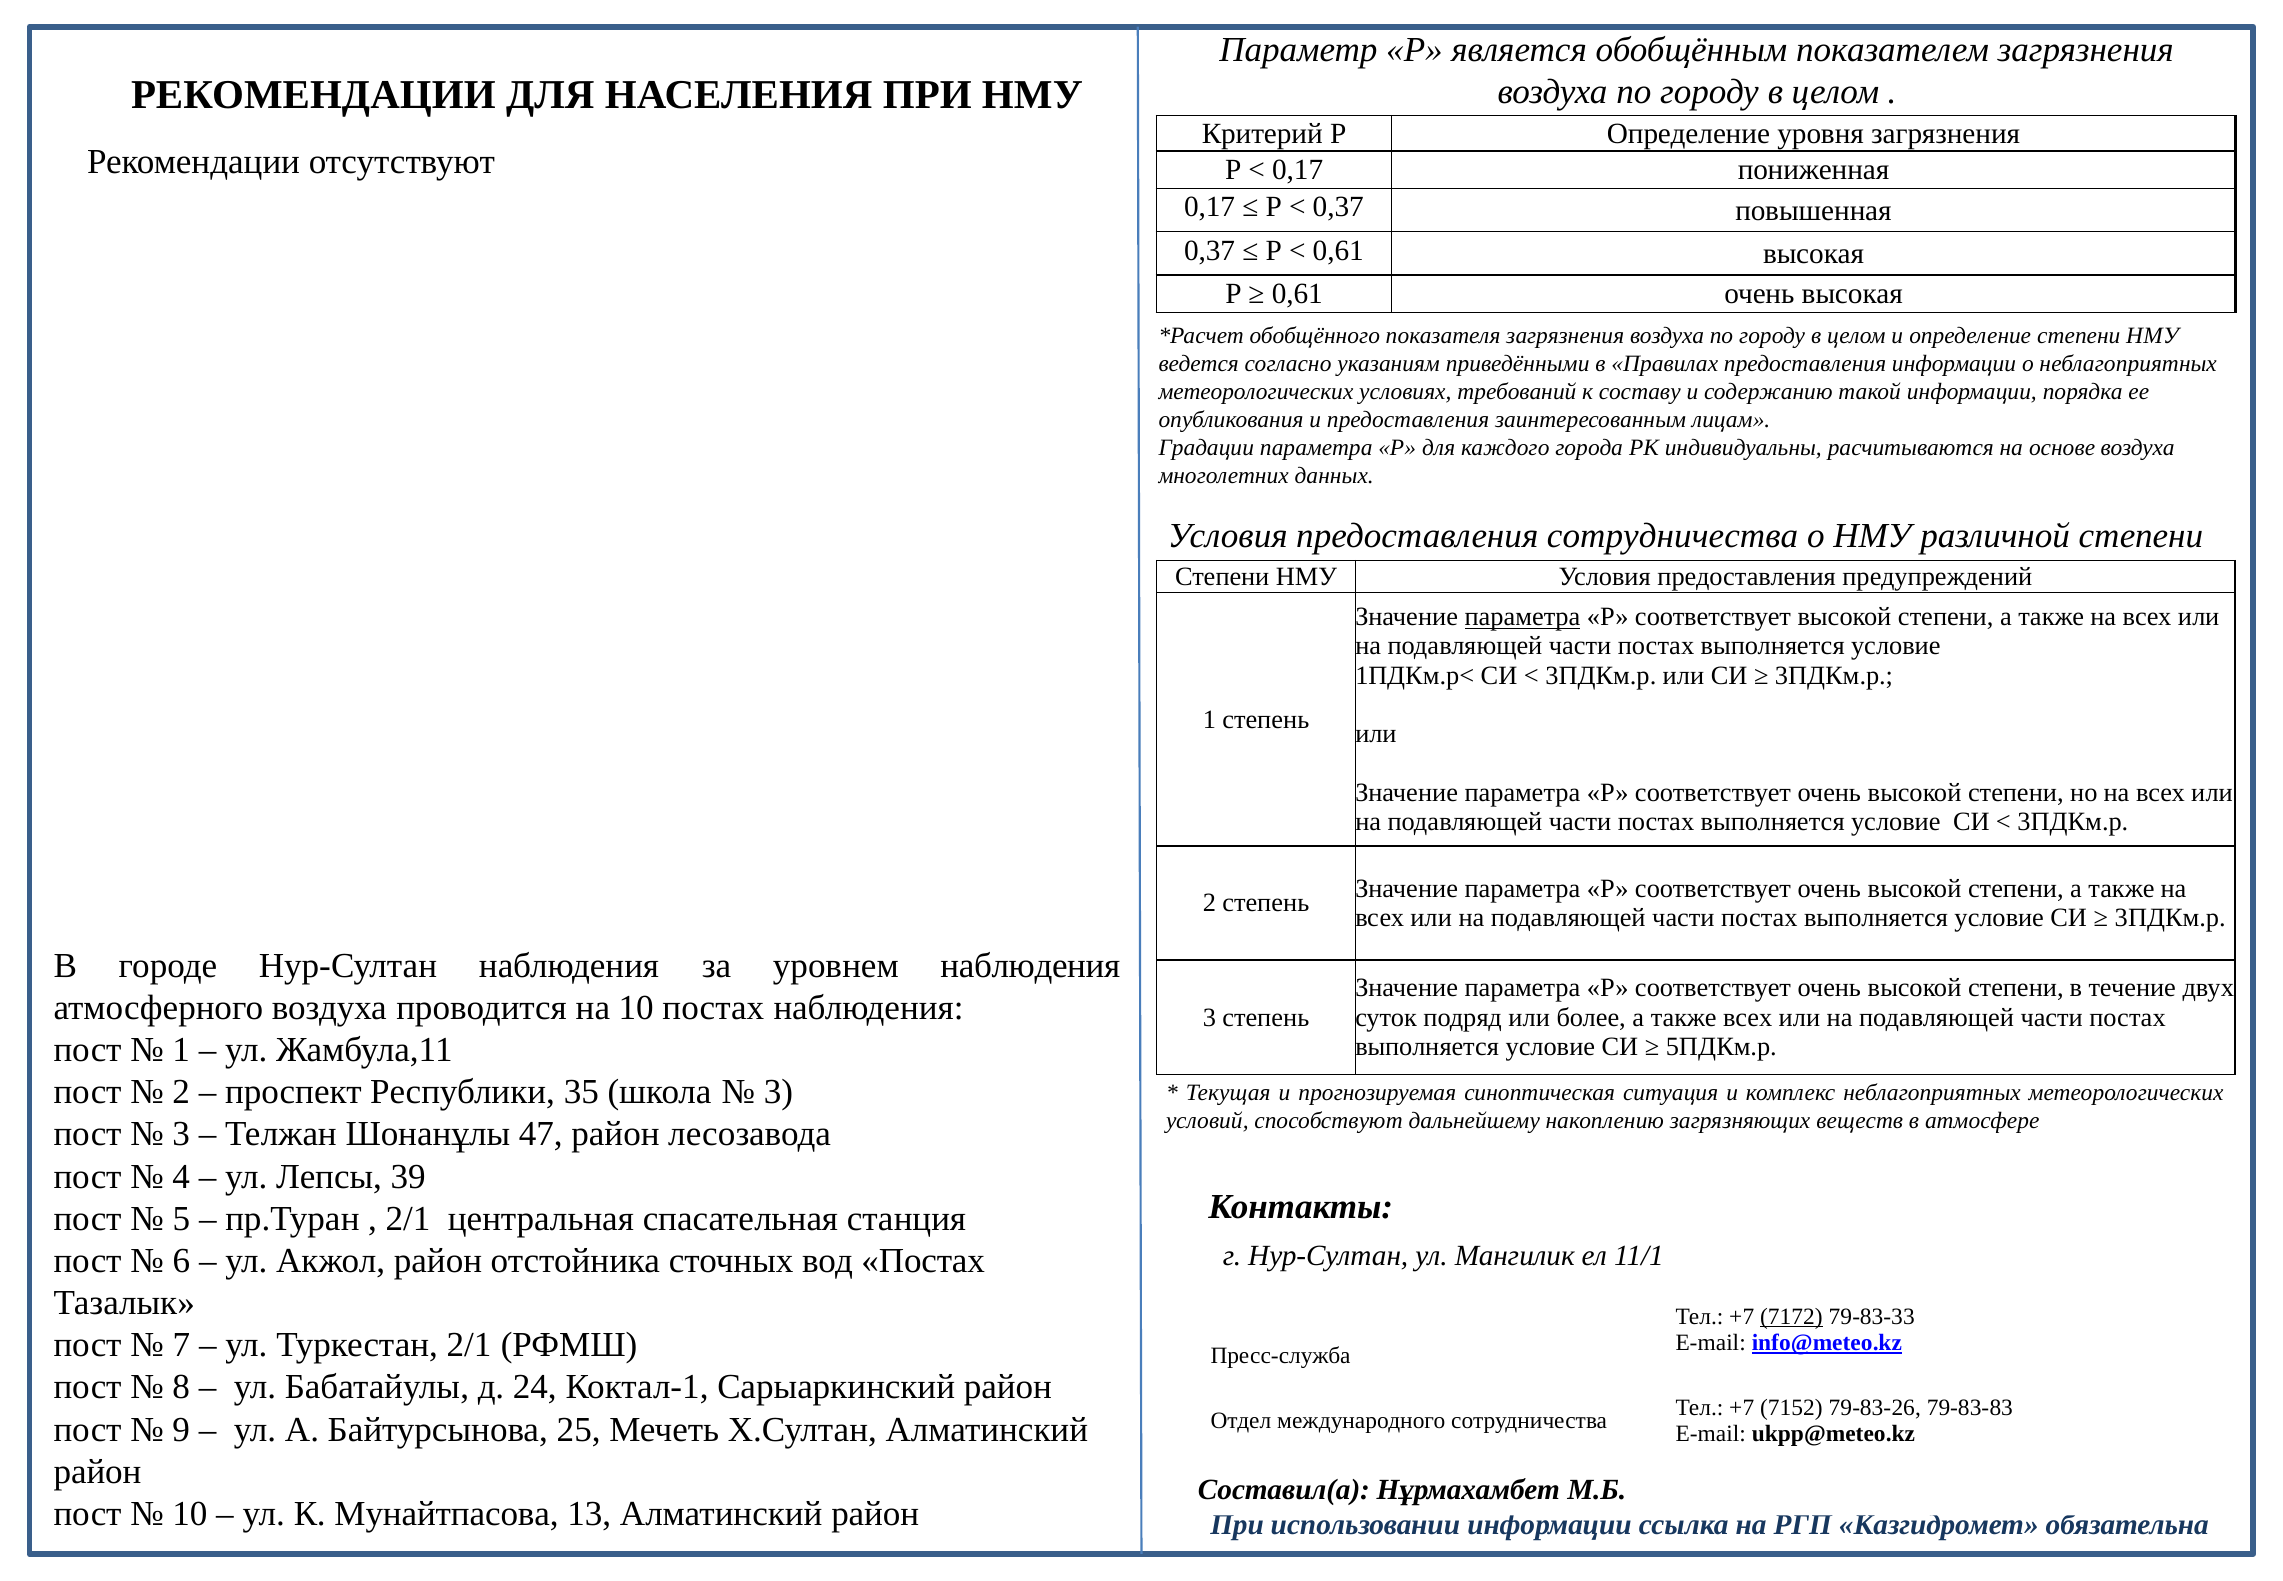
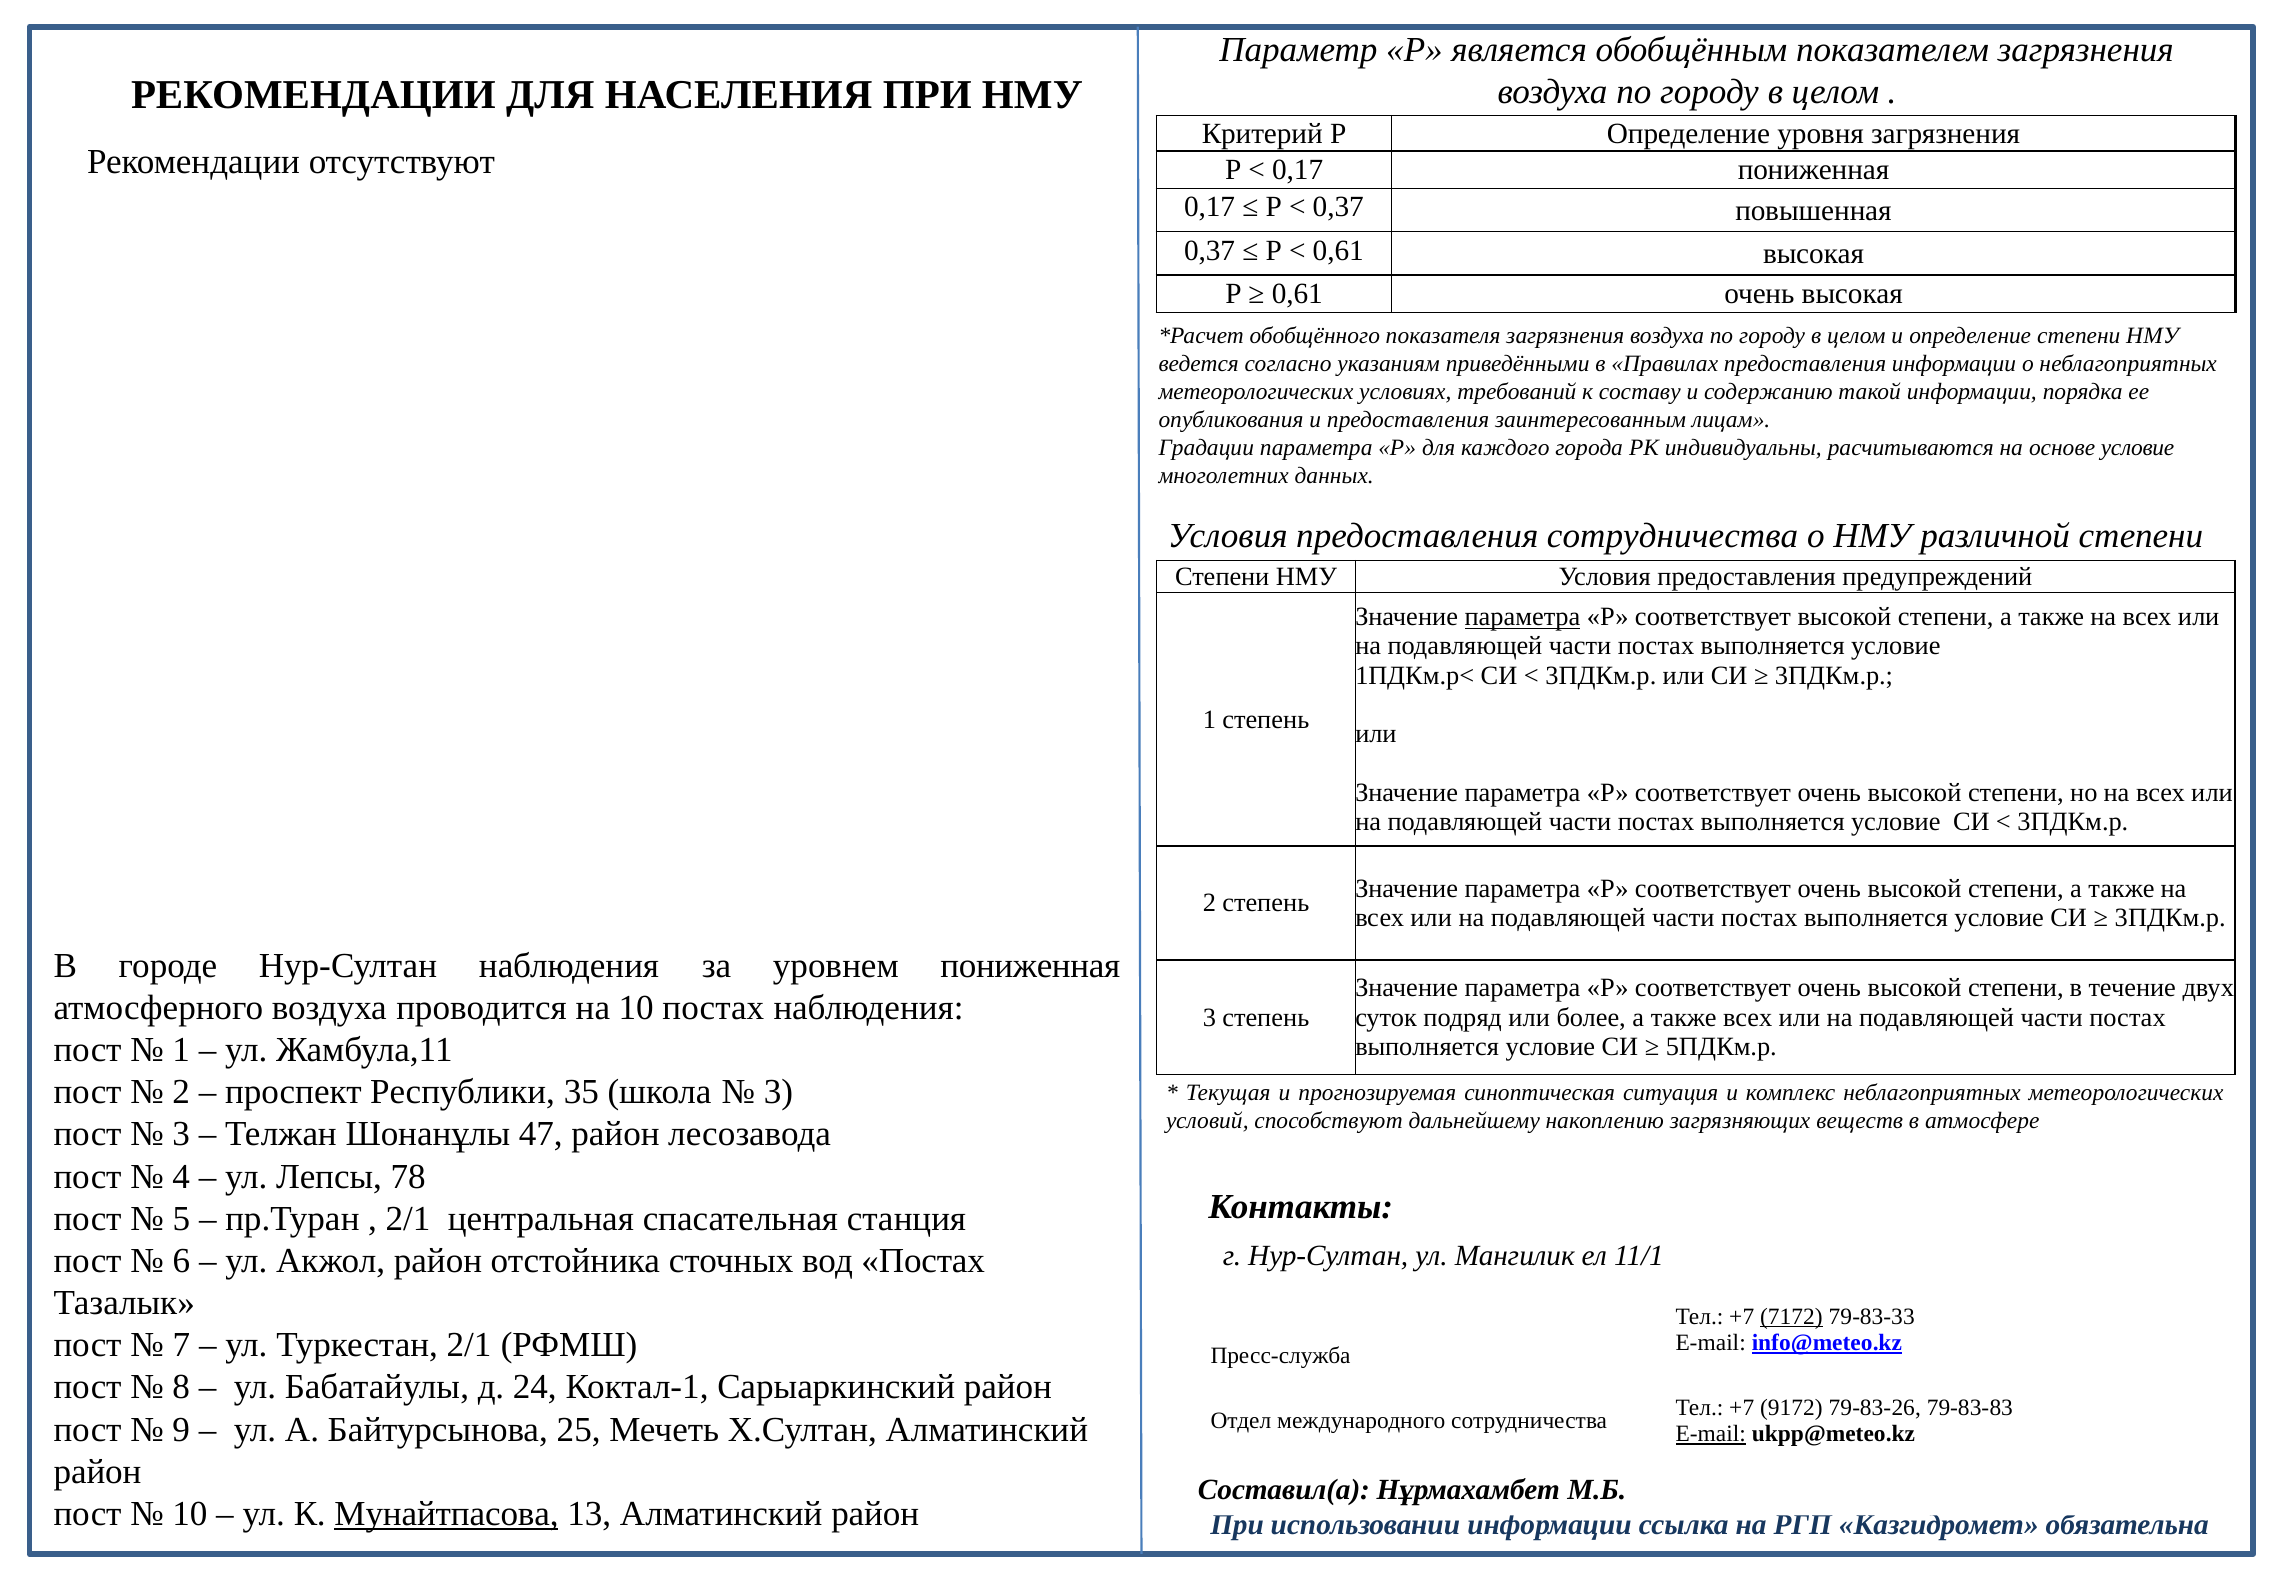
основе воздуха: воздуха -> условие (2138, 448)
уровнем наблюдения: наблюдения -> пониженная (1030, 965)
39: 39 -> 78 (408, 1176)
7152: 7152 -> 9172 (1791, 1408)
E-mail underline: none -> present (1711, 1433)
Мунайтпасова underline: none -> present (447, 1513)
